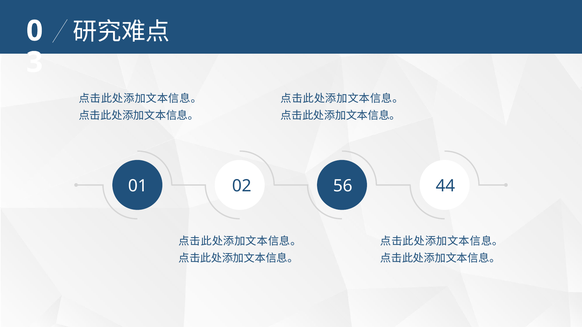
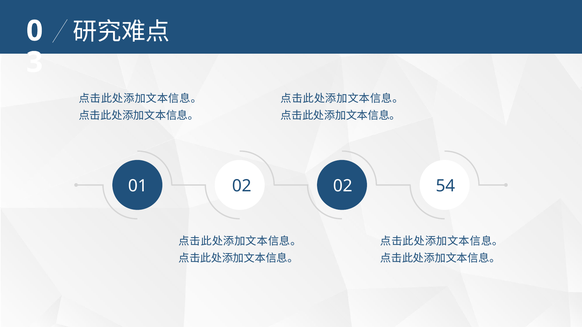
01 56: 56 -> 02 (343, 186)
44: 44 -> 54 (446, 186)
